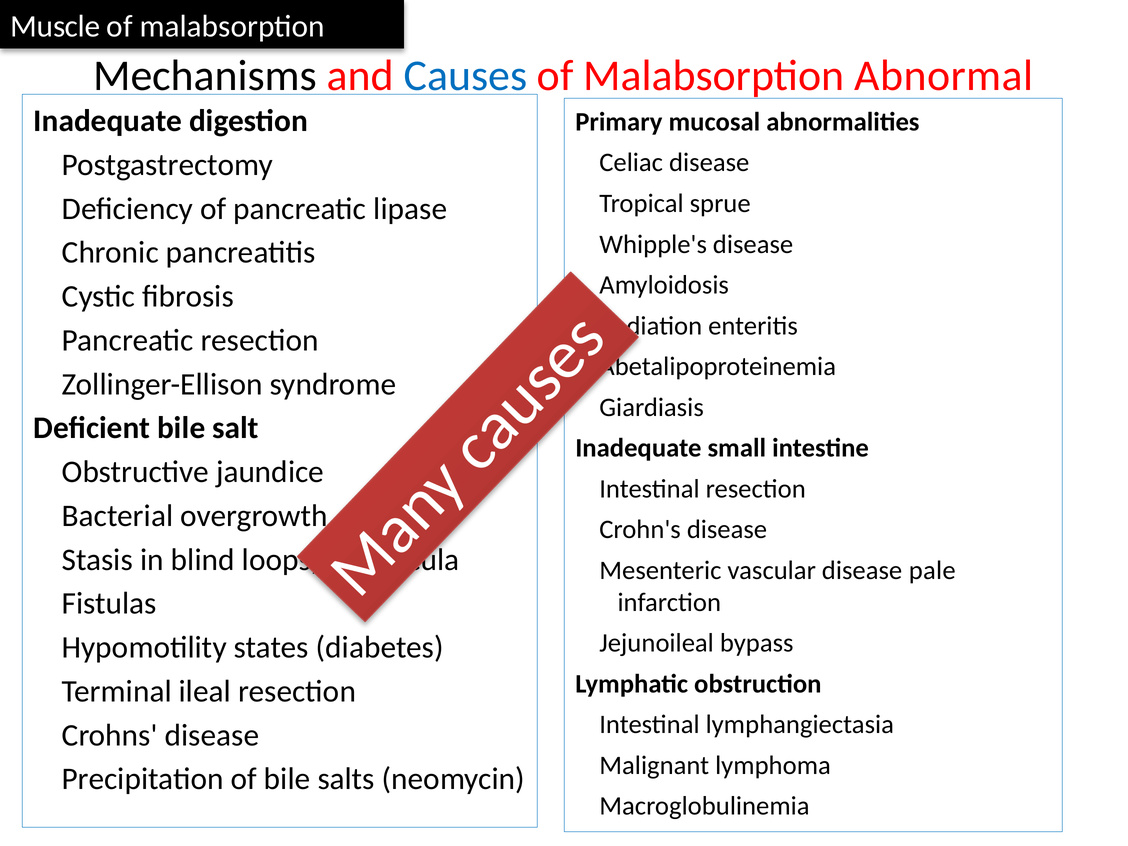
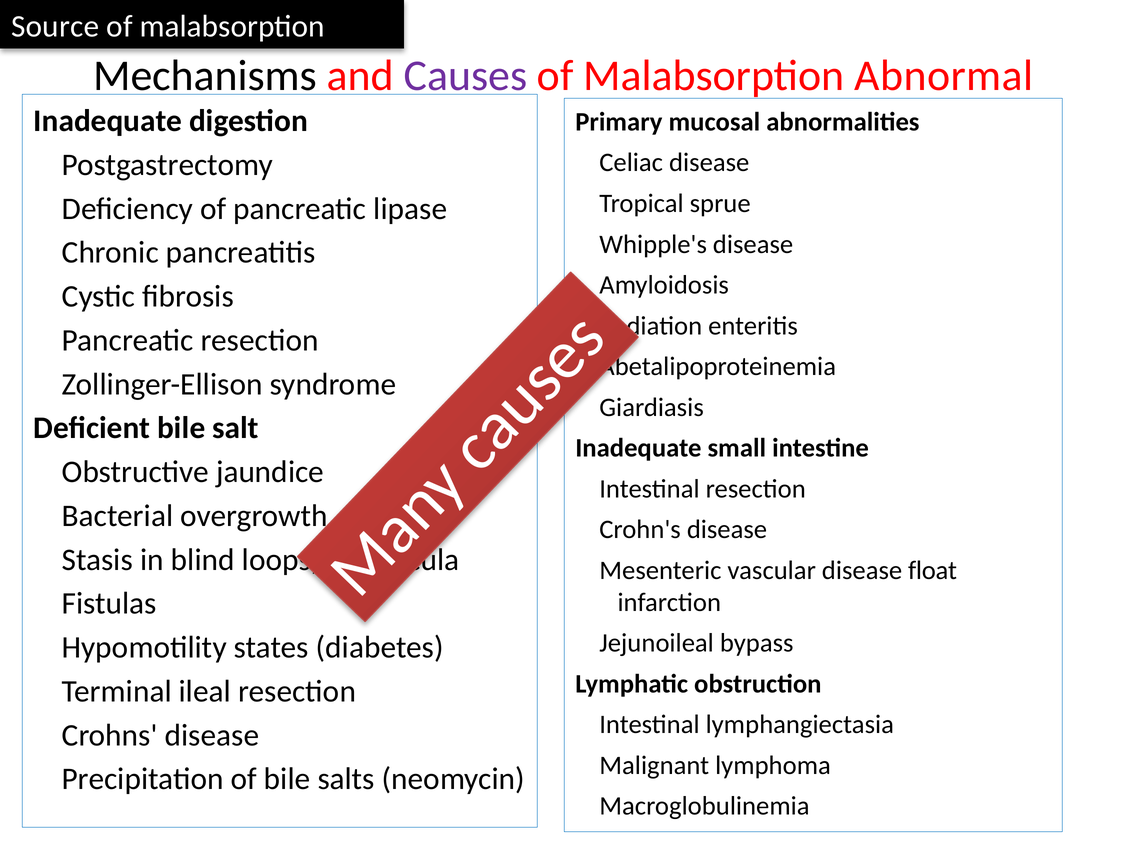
Muscle: Muscle -> Source (55, 27)
Causes colour: blue -> purple (466, 76)
pale: pale -> float (932, 570)
